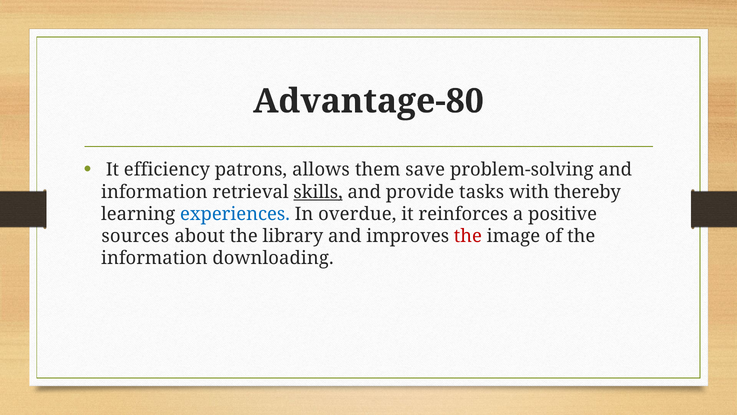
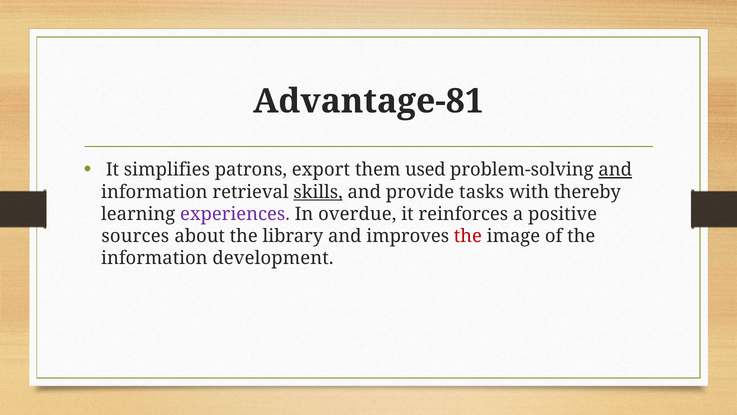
Advantage-80: Advantage-80 -> Advantage-81 (368, 101)
efficiency: efficiency -> simplifies (167, 170)
allows: allows -> export (321, 170)
save: save -> used (425, 170)
and underline: none -> present (615, 170)
experiences colour: blue -> purple (235, 214)
downloading: downloading -> development (273, 258)
